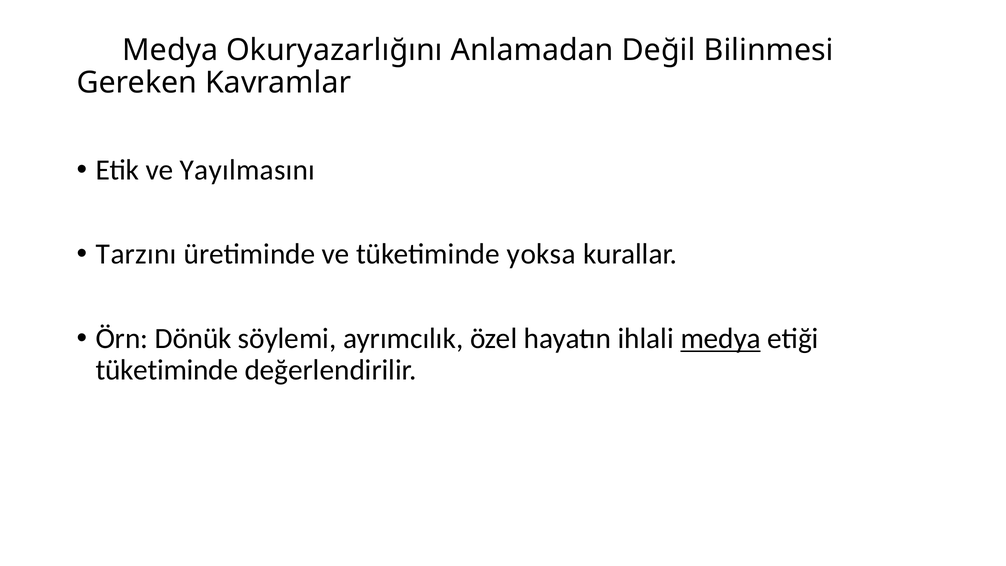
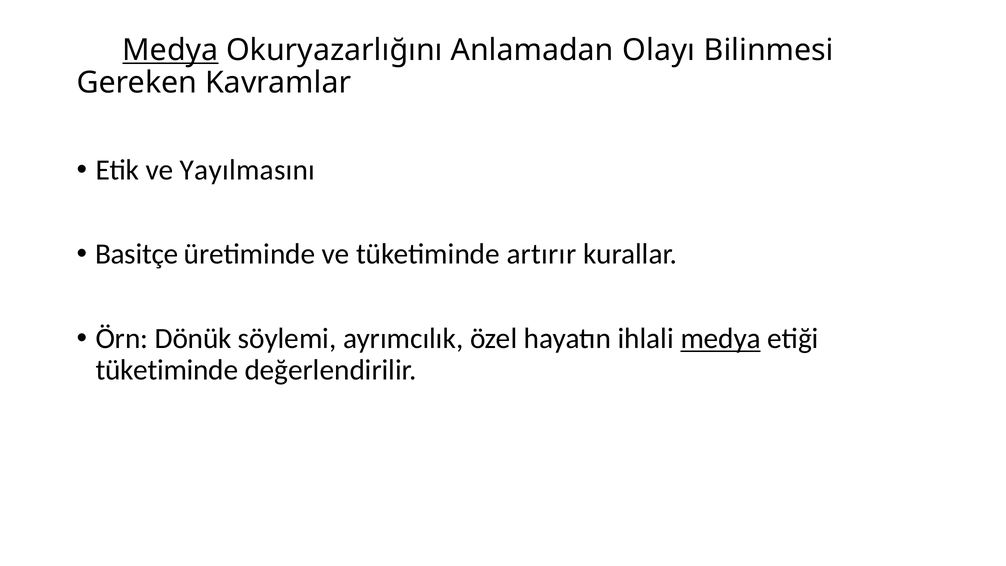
Medya underline: none -> present (170, 50)
Değil: Değil -> Olayı (659, 50)
Tarzını: Tarzını -> Basitçe (137, 254)
yoksa: yoksa -> artırır (541, 254)
